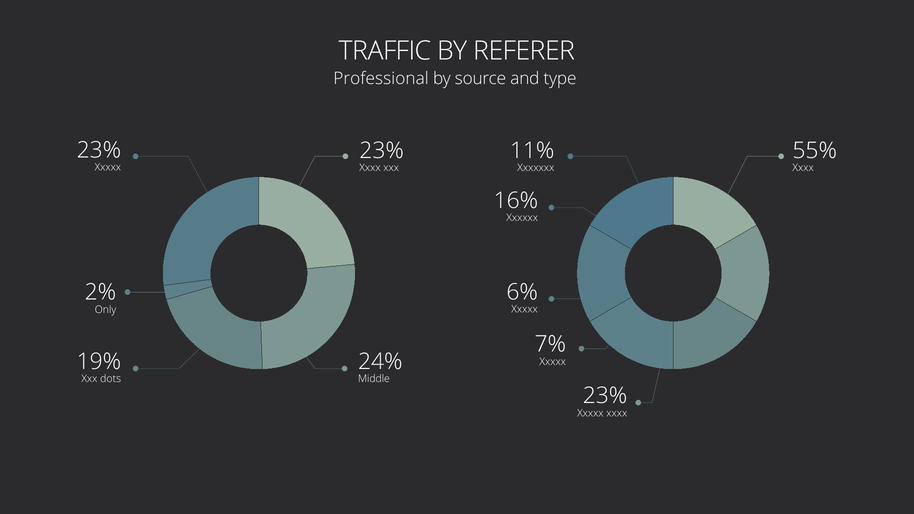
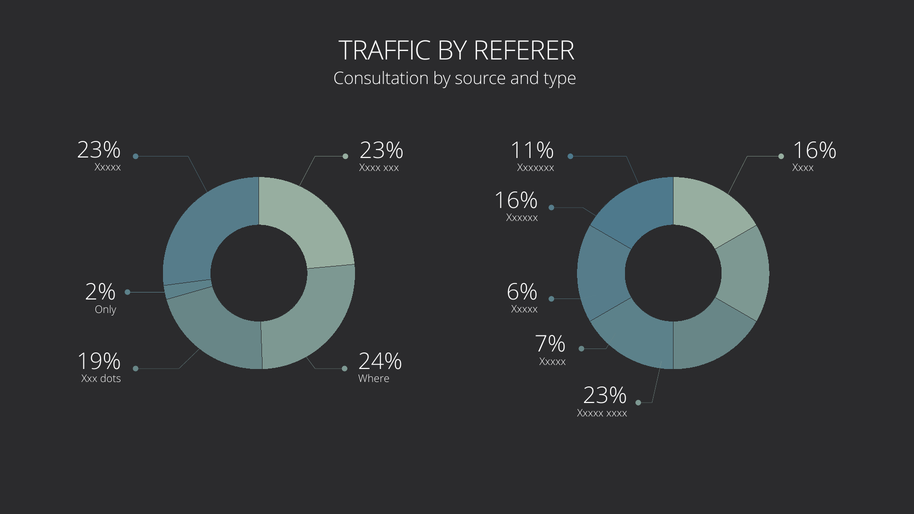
Professional: Professional -> Consultation (381, 78)
55%: 55% -> 16% (815, 151)
Middle: Middle -> Where (374, 379)
